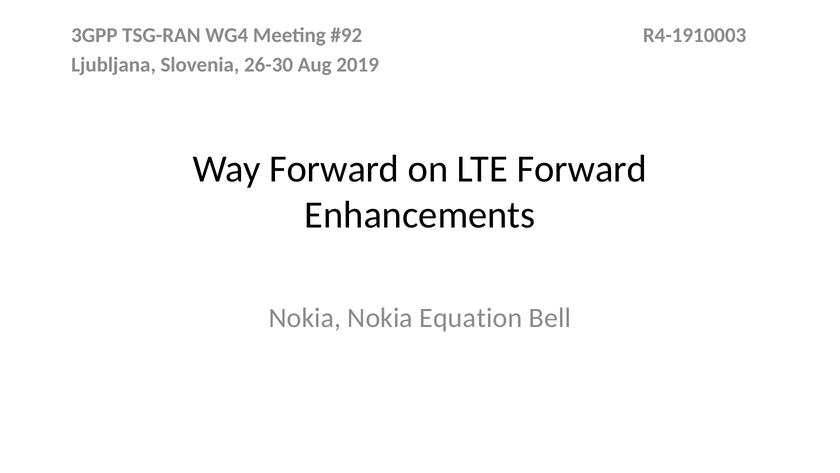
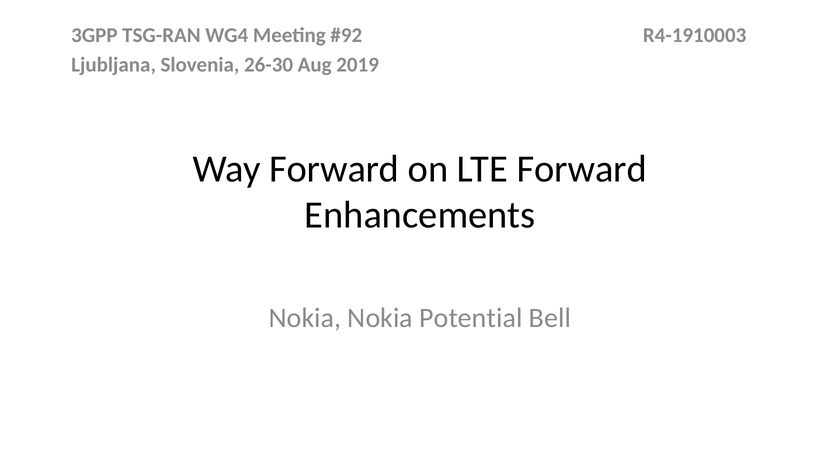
Equation: Equation -> Potential (471, 318)
